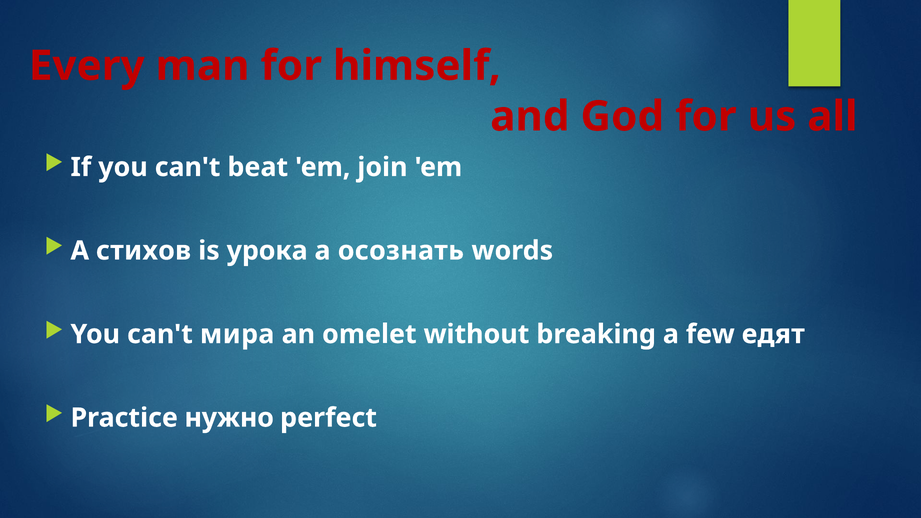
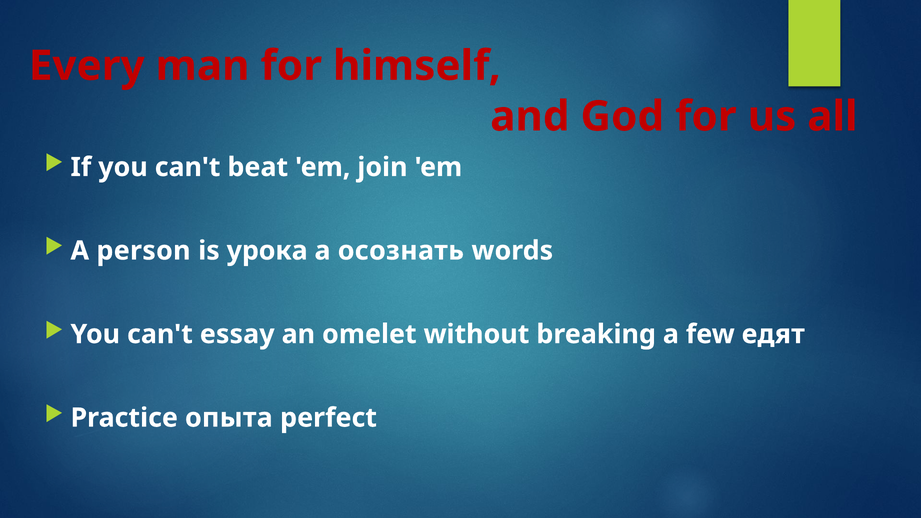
стихов: стихов -> person (144, 251)
мира: мира -> essay (237, 334)
нужно: нужно -> опыта (229, 418)
